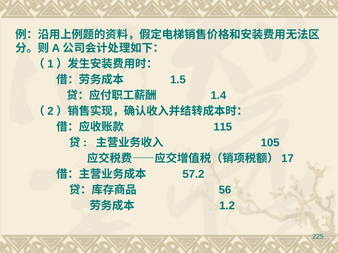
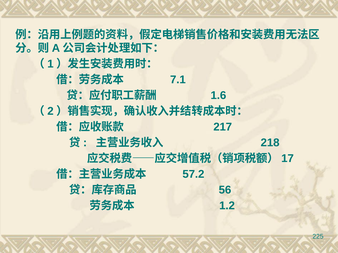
1.5: 1.5 -> 7.1 (178, 80)
1.4: 1.4 -> 1.6 (218, 96)
115: 115 -> 217 (223, 127)
105: 105 -> 218 (270, 143)
